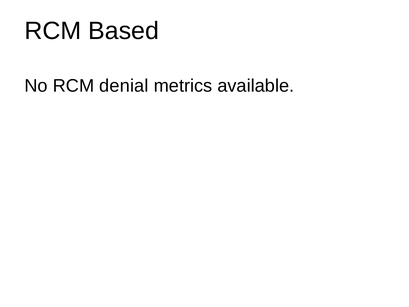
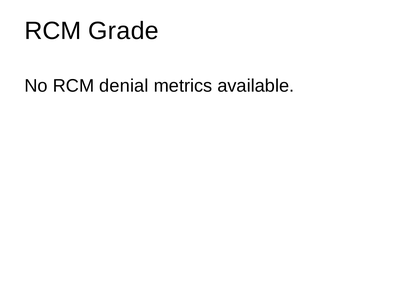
Based: Based -> Grade (124, 31)
